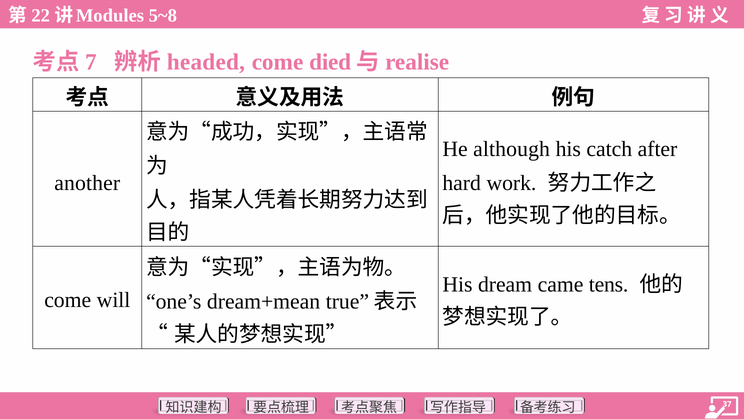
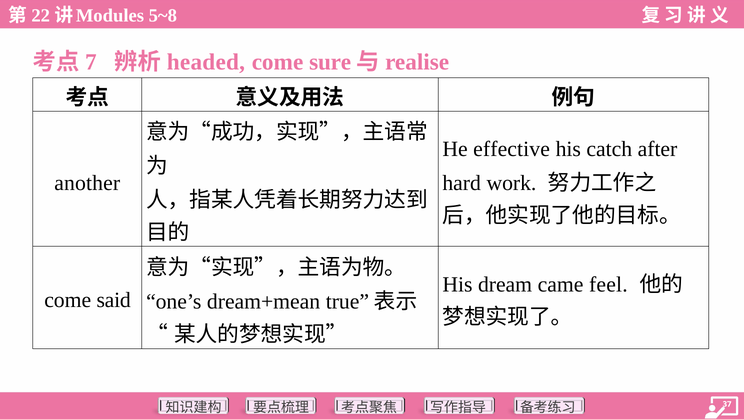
died: died -> sure (330, 62)
although: although -> effective (512, 149)
tens: tens -> feel (608, 284)
will: will -> said (114, 300)
